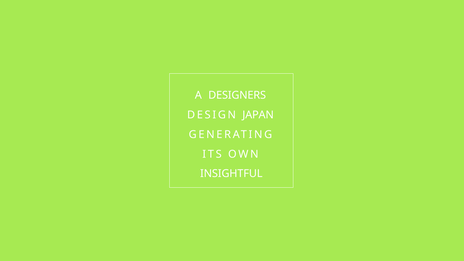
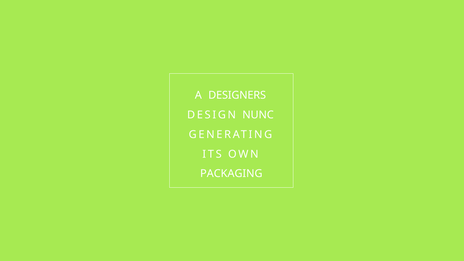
JAPAN: JAPAN -> NUNC (258, 115)
INSIGHTFUL: INSIGHTFUL -> PACKAGING (231, 174)
